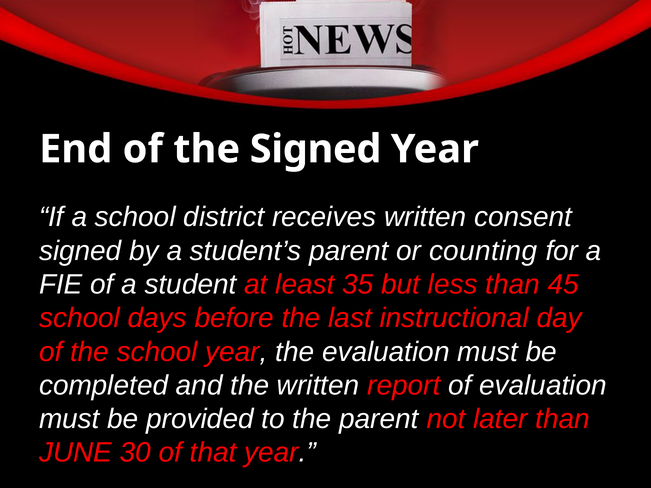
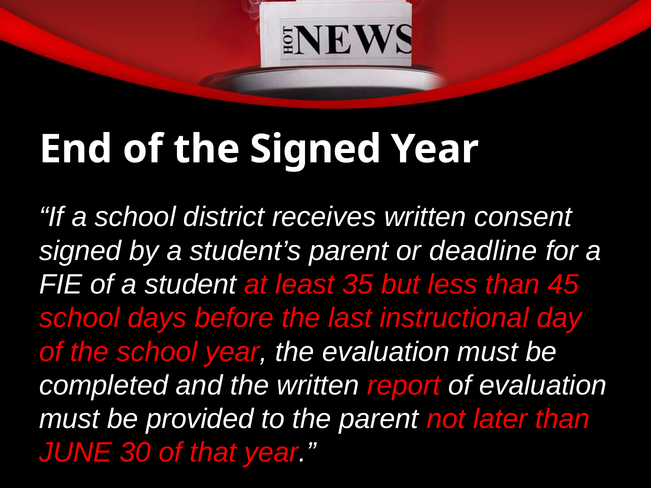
counting: counting -> deadline (483, 251)
